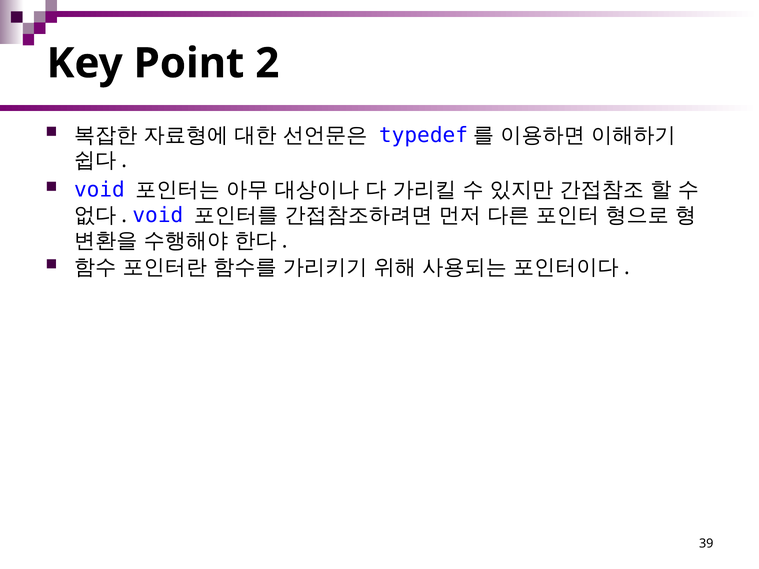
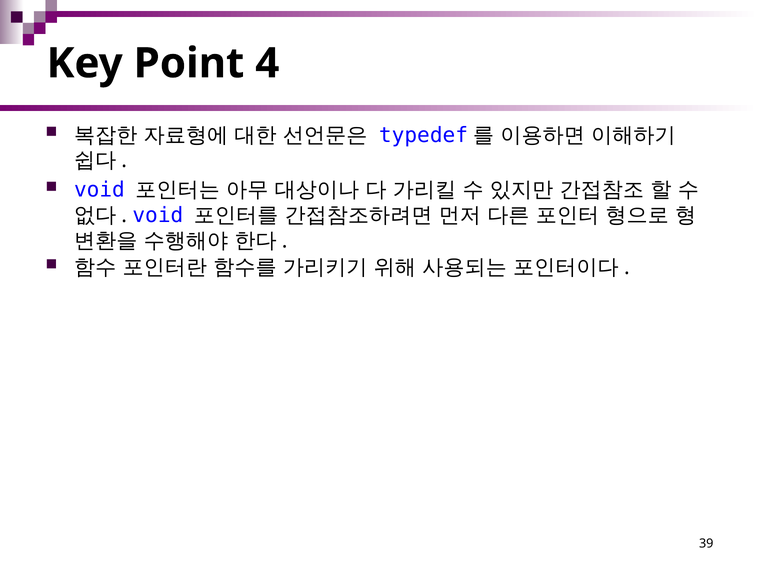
2: 2 -> 4 (267, 63)
